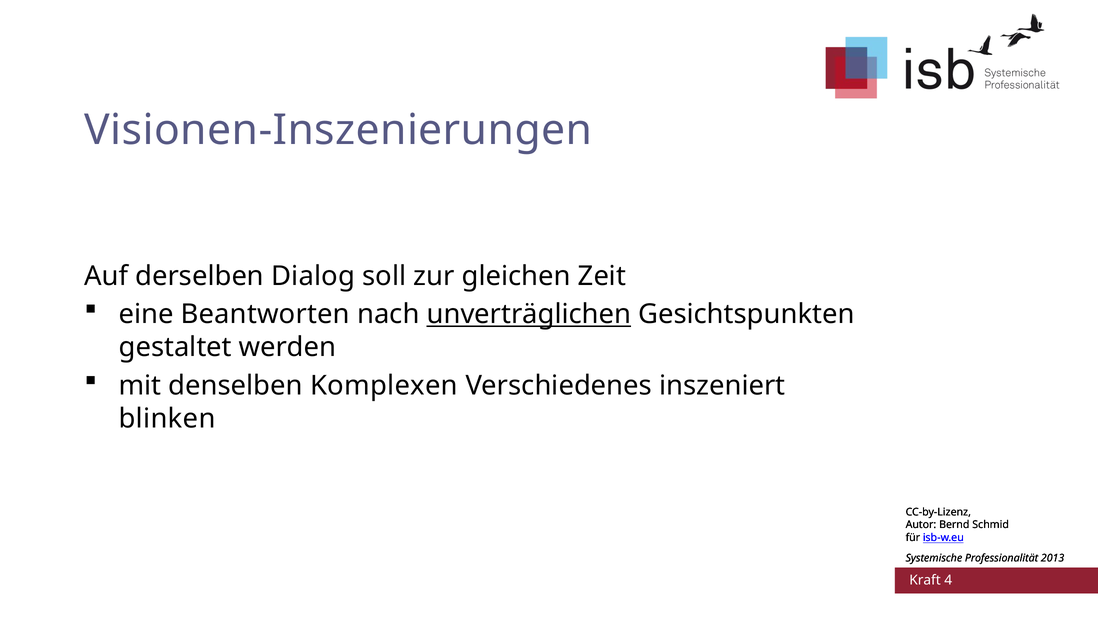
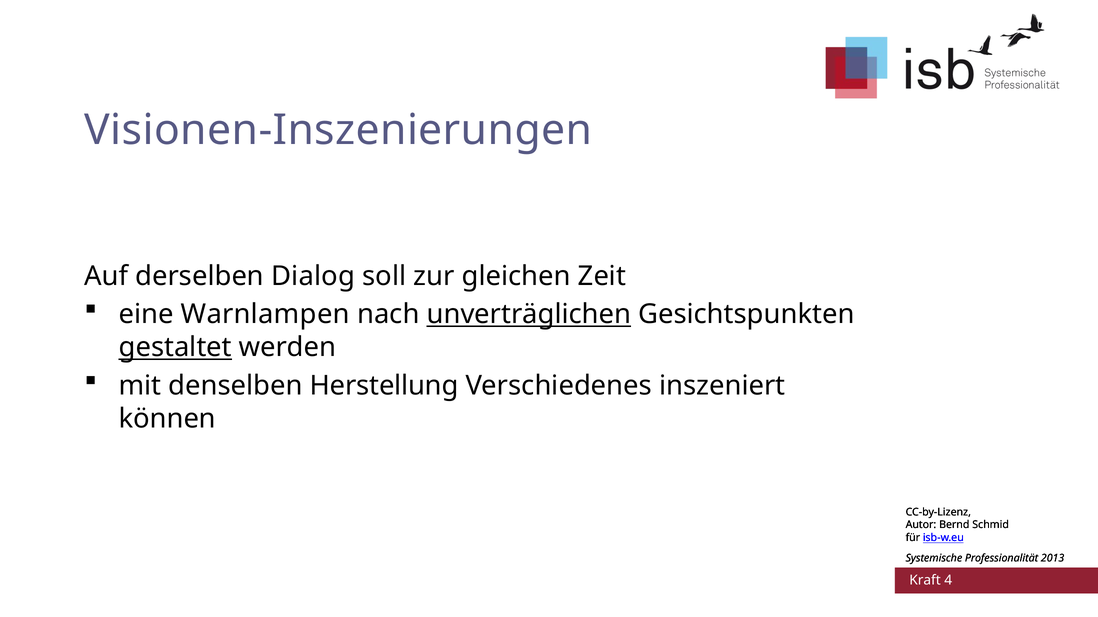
Beantworten: Beantworten -> Warnlampen (265, 315)
gestaltet underline: none -> present (175, 348)
Komplexen: Komplexen -> Herstellung (384, 386)
blinken: blinken -> können (167, 419)
